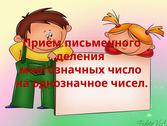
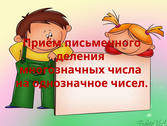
число: число -> числа (125, 69)
